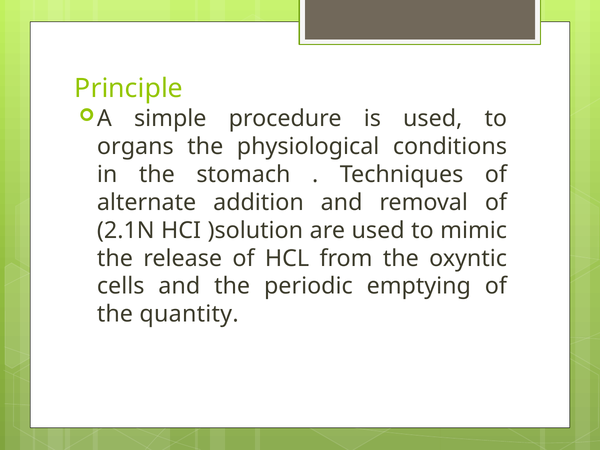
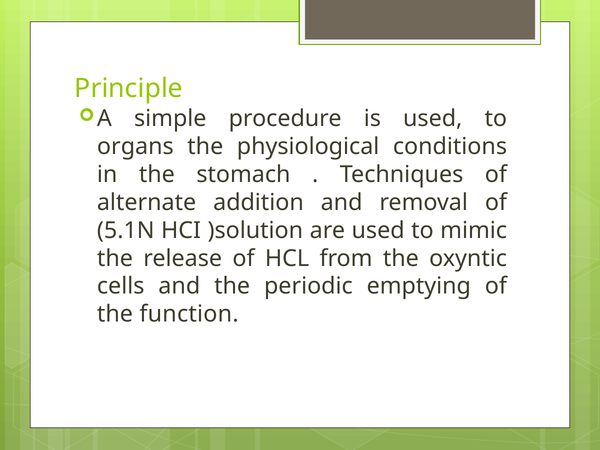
2.1N: 2.1N -> 5.1N (126, 230)
quantity: quantity -> function (189, 314)
